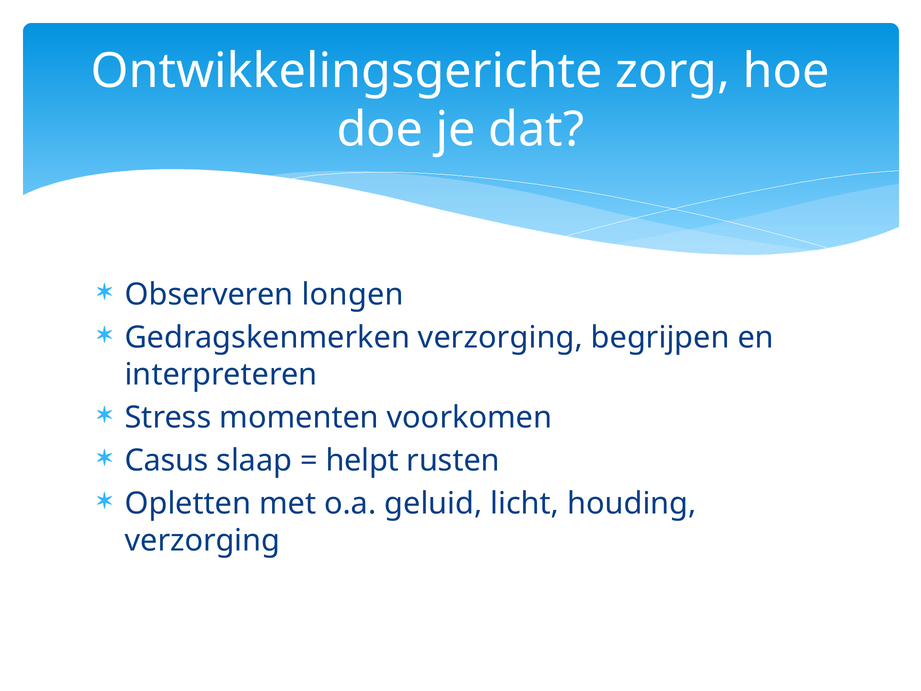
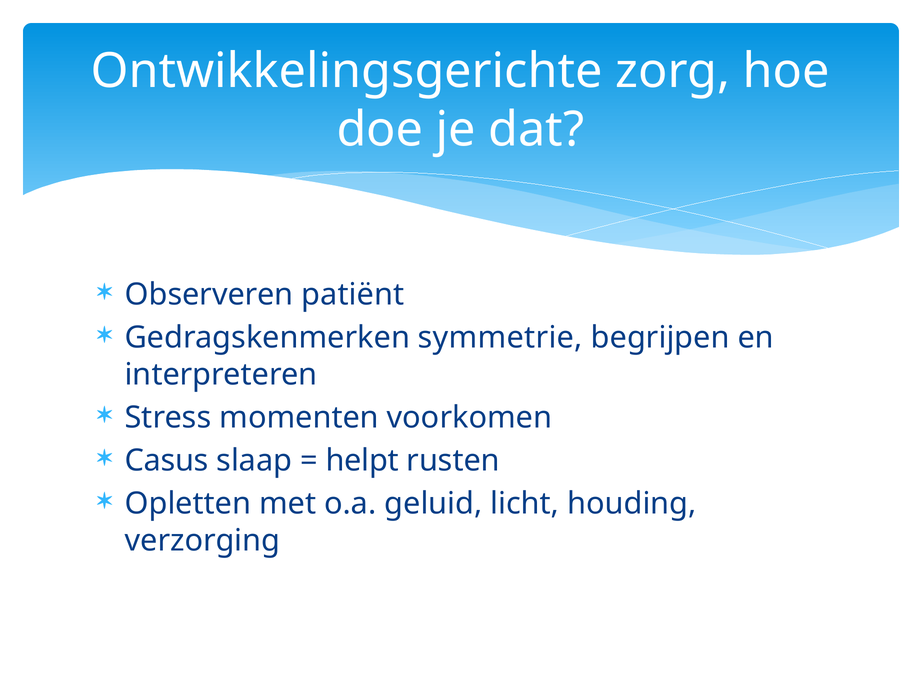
longen: longen -> patiënt (353, 295)
Gedragskenmerken verzorging: verzorging -> symmetrie (500, 338)
